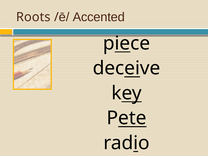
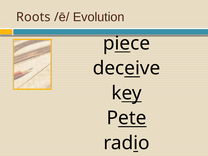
Accented: Accented -> Evolution (99, 17)
